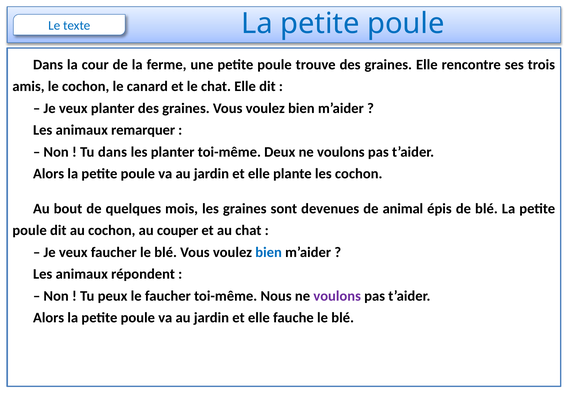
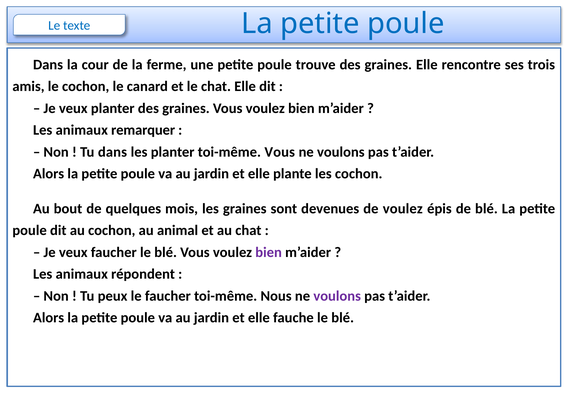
toi-même Deux: Deux -> Vous (280, 152)
de animal: animal -> voulez (403, 209)
couper: couper -> animal (178, 231)
bien colour: blue -> purple (269, 253)
